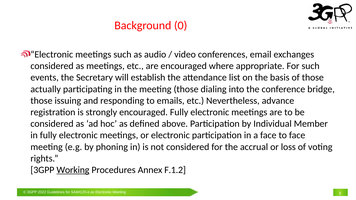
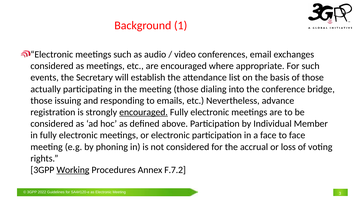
0: 0 -> 1 (181, 26)
encouraged underline: none -> present (144, 112)
F.1.2: F.1.2 -> F.7.2 (175, 170)
